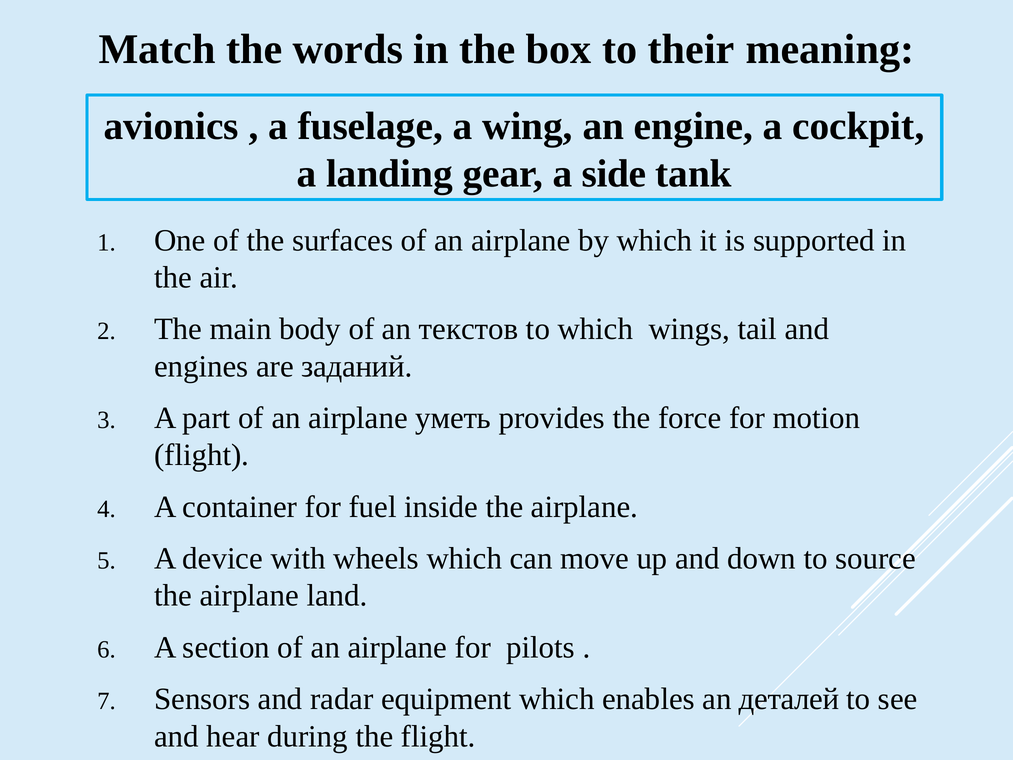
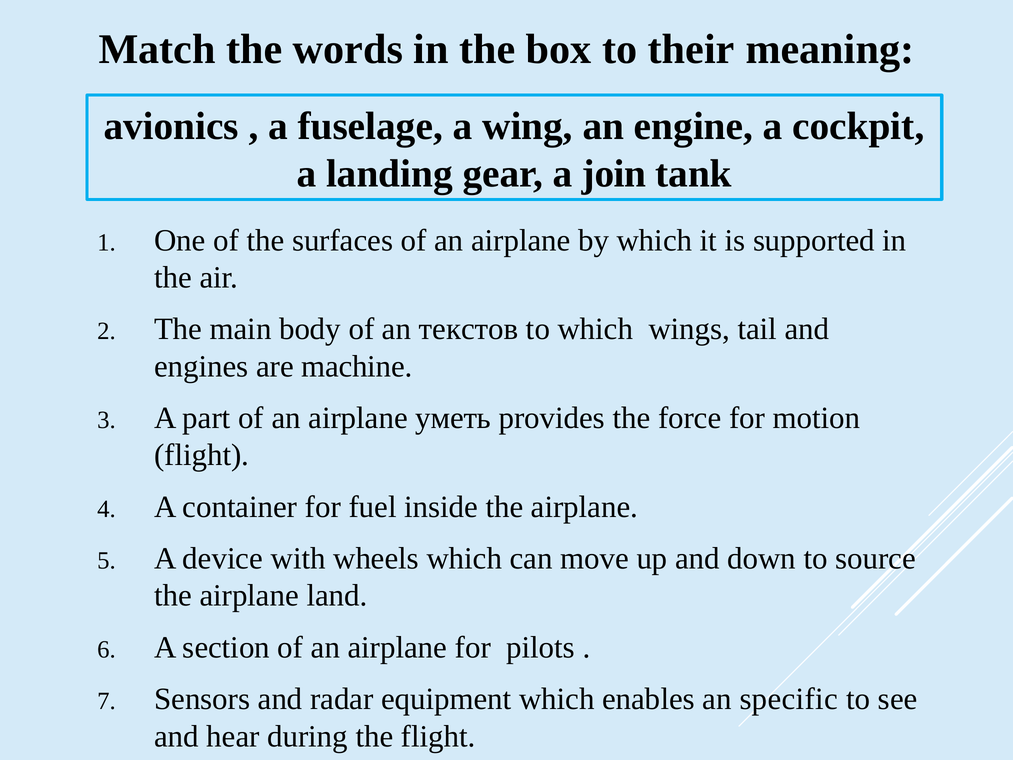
side: side -> join (614, 174)
заданий: заданий -> machine (357, 366)
деталей: деталей -> specific (789, 699)
